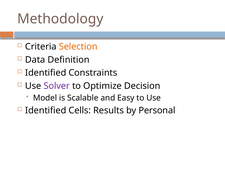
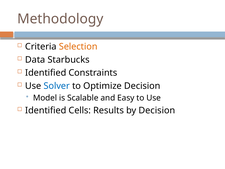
Definition: Definition -> Starbucks (69, 60)
Solver colour: purple -> blue (57, 86)
by Personal: Personal -> Decision (157, 110)
